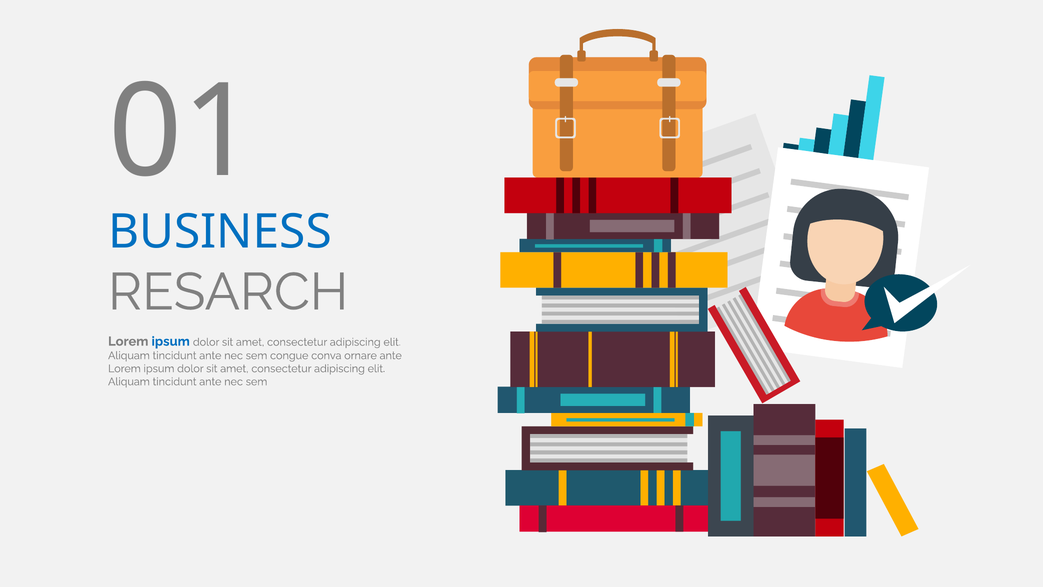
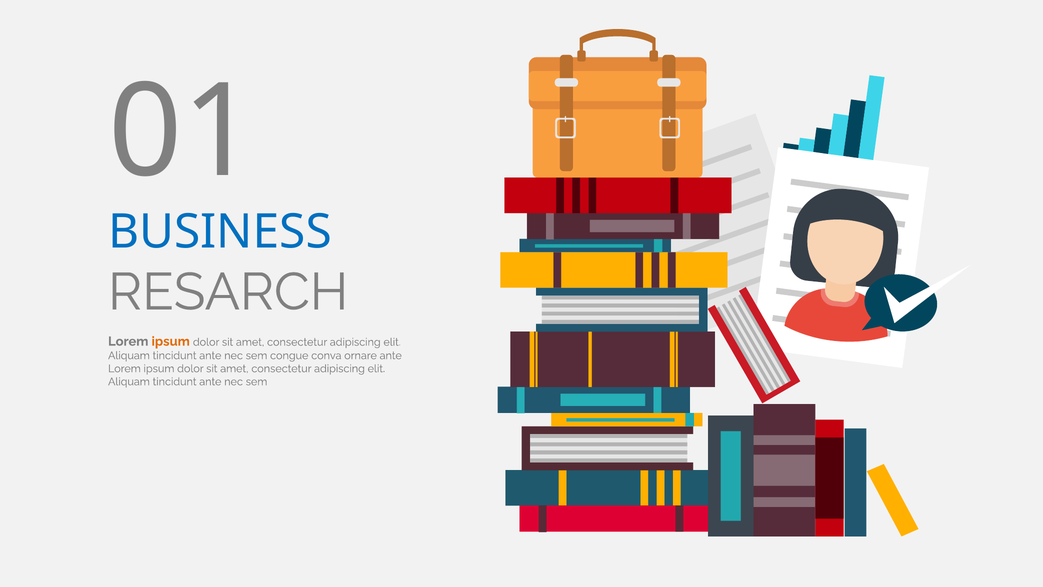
ipsum colour: blue -> orange (171, 341)
